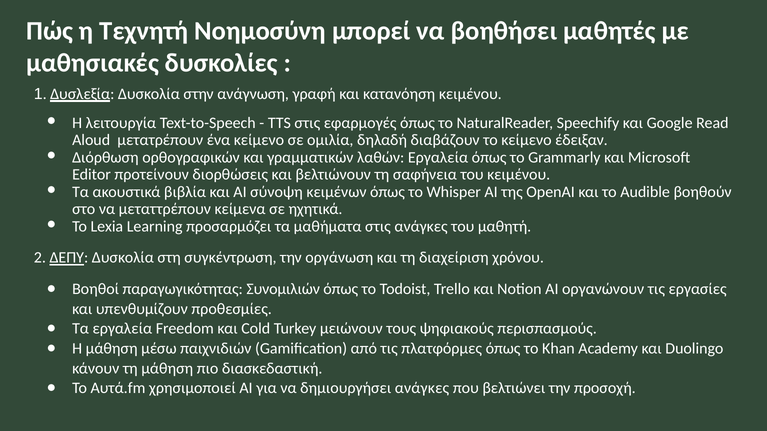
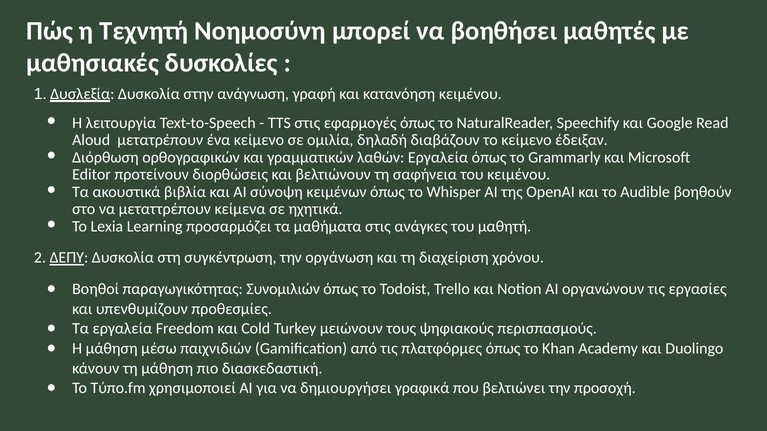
Αυτά.fm: Αυτά.fm -> Τύπο.fm (118, 388)
δημιουργήσει ανάγκες: ανάγκες -> γραφικά (422, 388)
